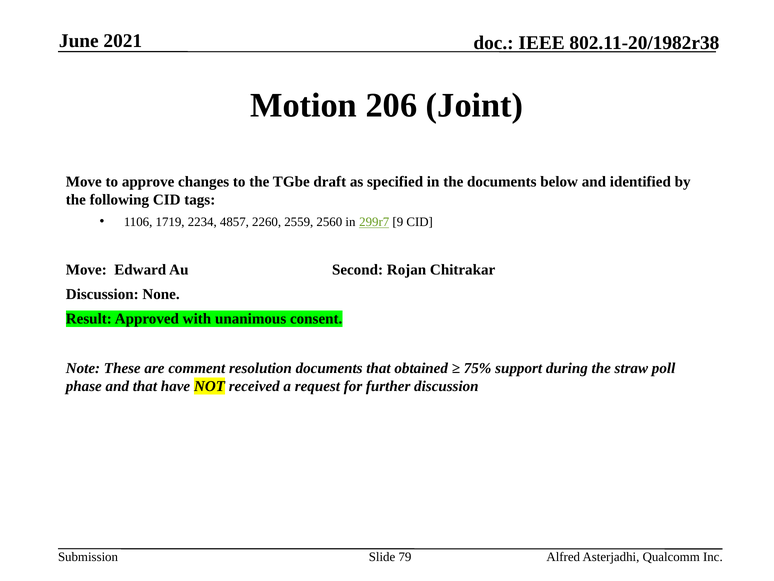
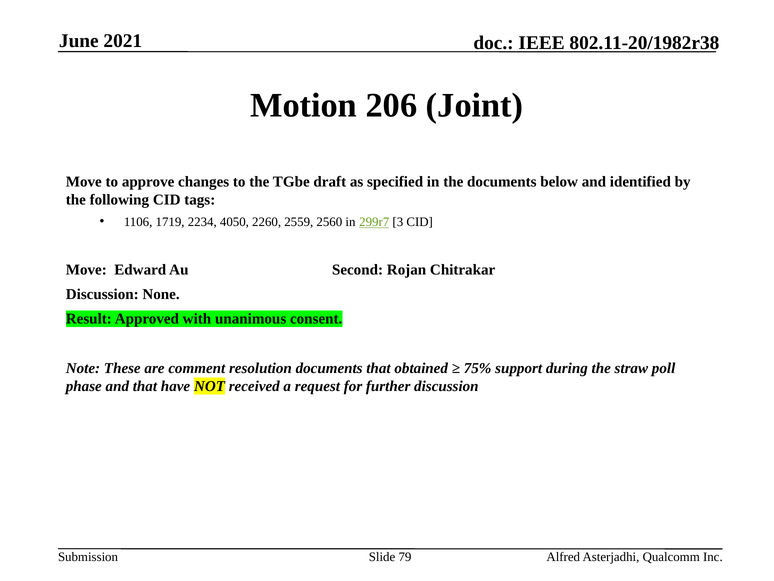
4857: 4857 -> 4050 (234, 222)
9: 9 -> 3 (398, 222)
